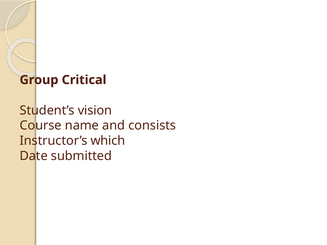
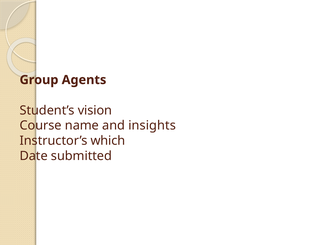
Critical: Critical -> Agents (84, 80)
consists: consists -> insights (152, 126)
